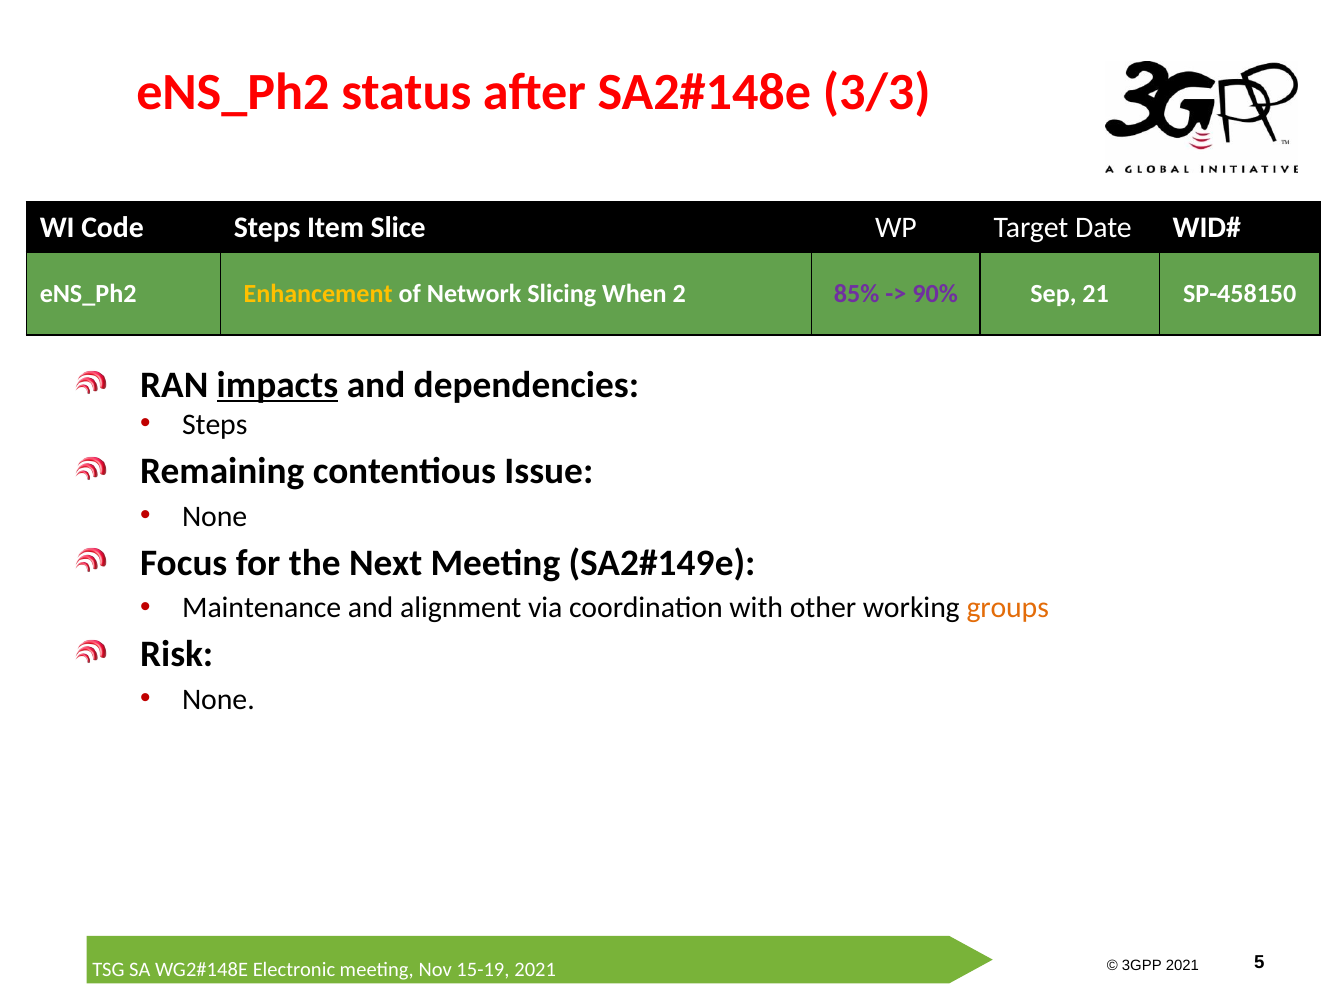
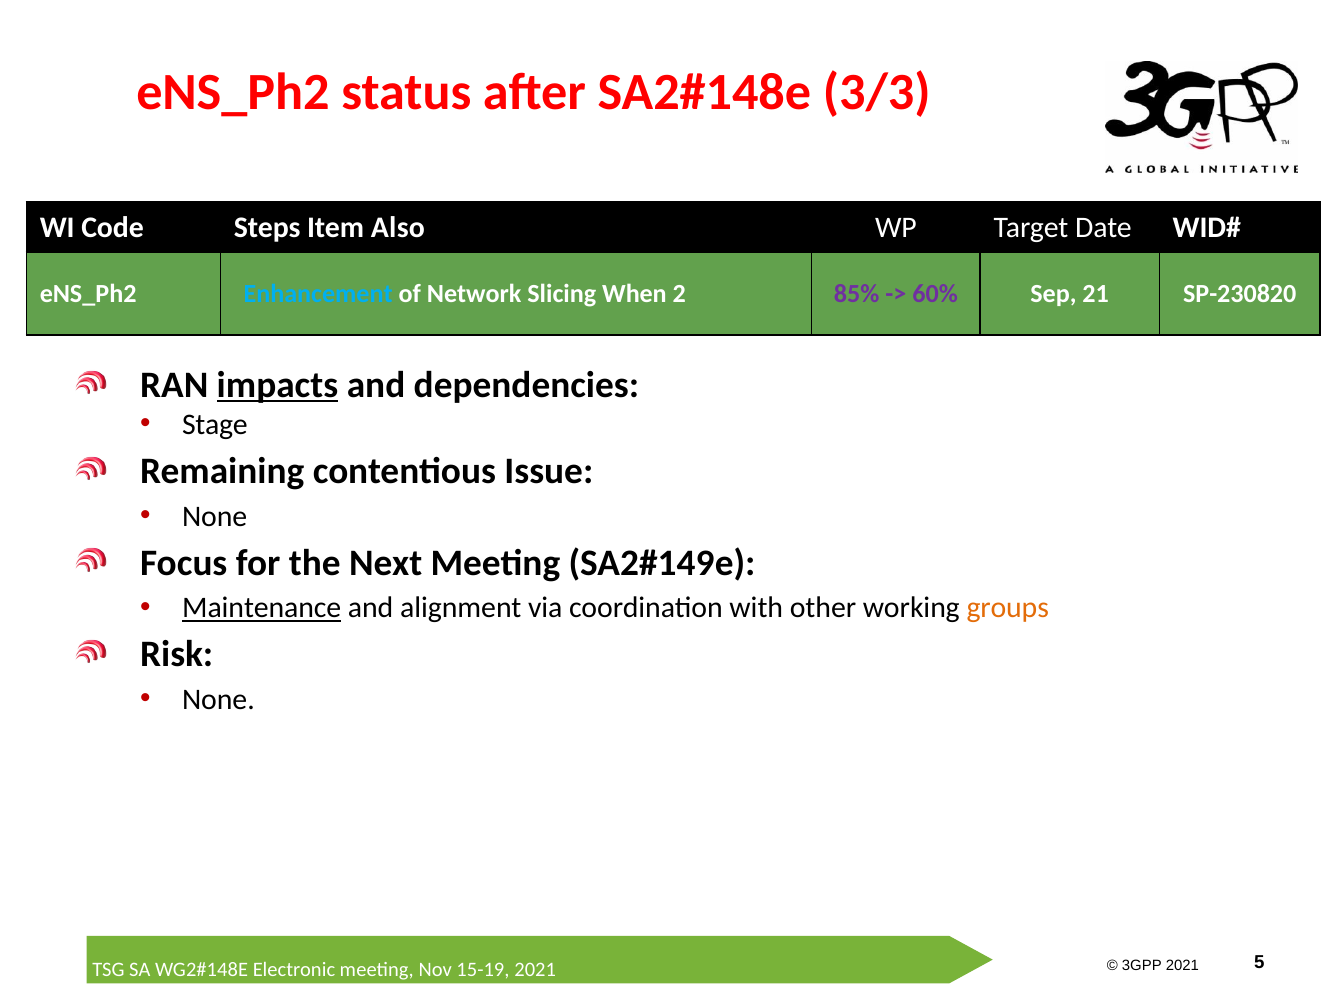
Slice: Slice -> Also (398, 227)
Enhancement colour: yellow -> light blue (318, 294)
90%: 90% -> 60% (935, 294)
SP-458150: SP-458150 -> SP-230820 (1240, 294)
Steps: Steps -> Stage (215, 425)
Maintenance underline: none -> present (262, 608)
